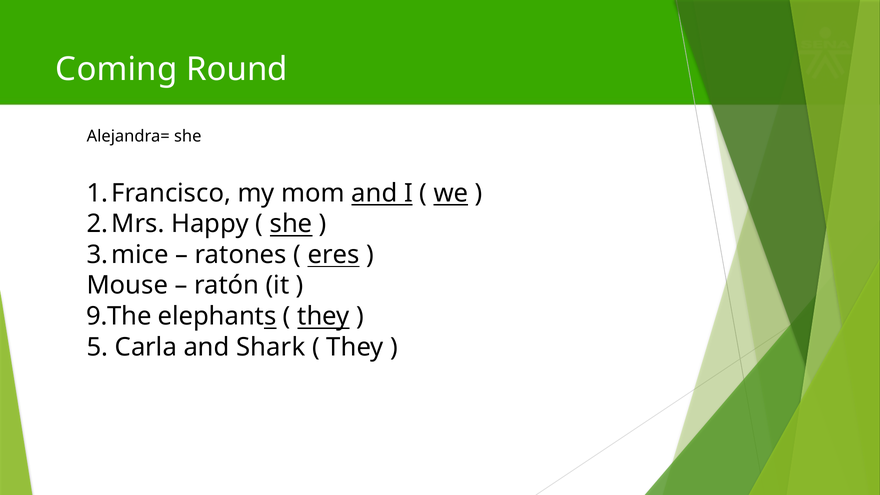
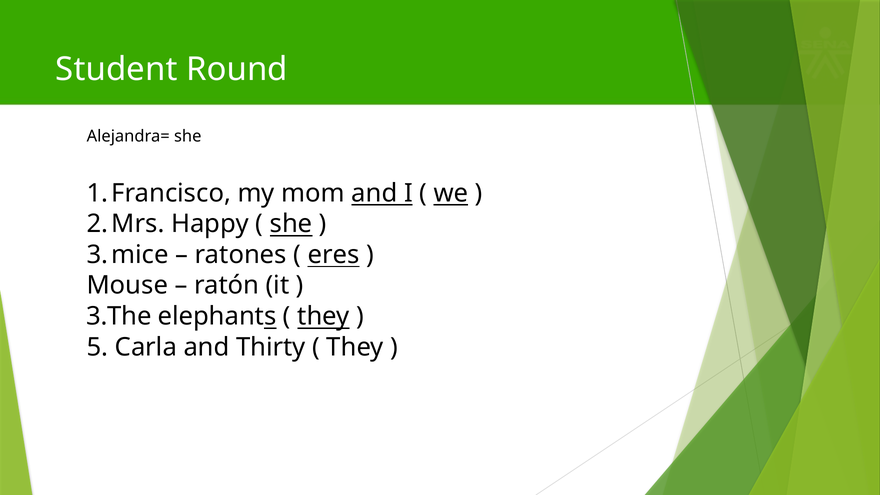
Coming: Coming -> Student (116, 69)
9.The: 9.The -> 3.The (119, 316)
Shark: Shark -> Thirty (271, 347)
